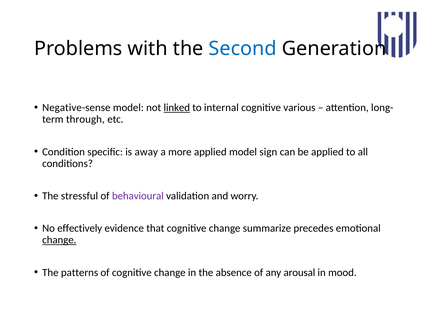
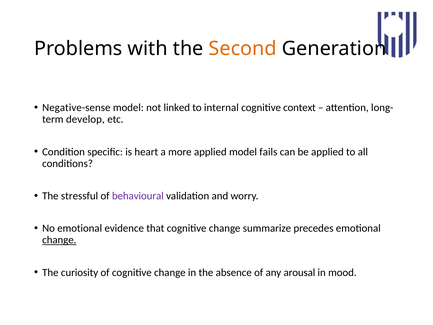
Second colour: blue -> orange (243, 49)
linked underline: present -> none (177, 108)
various: various -> context (299, 108)
through: through -> develop (85, 119)
away: away -> heart (146, 152)
sign: sign -> fails (268, 152)
No effectively: effectively -> emotional (80, 228)
patterns: patterns -> curiosity (80, 272)
